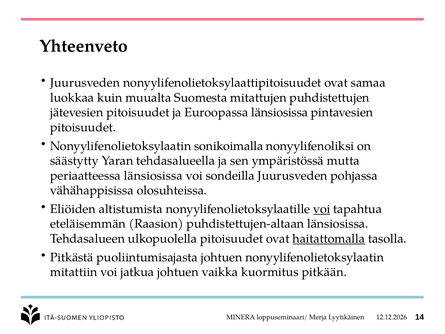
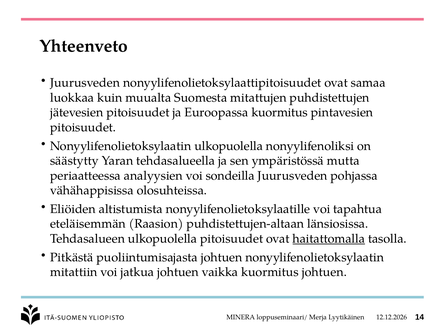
Euroopassa länsiosissa: länsiosissa -> kuormitus (280, 112)
Nonyylifenolietoksylaatin sonikoimalla: sonikoimalla -> ulkopuolella (229, 146)
periaatteessa länsiosissa: länsiosissa -> analyysien (153, 176)
voi underline: present -> none (322, 209)
kuormitus pitkään: pitkään -> johtuen (324, 272)
